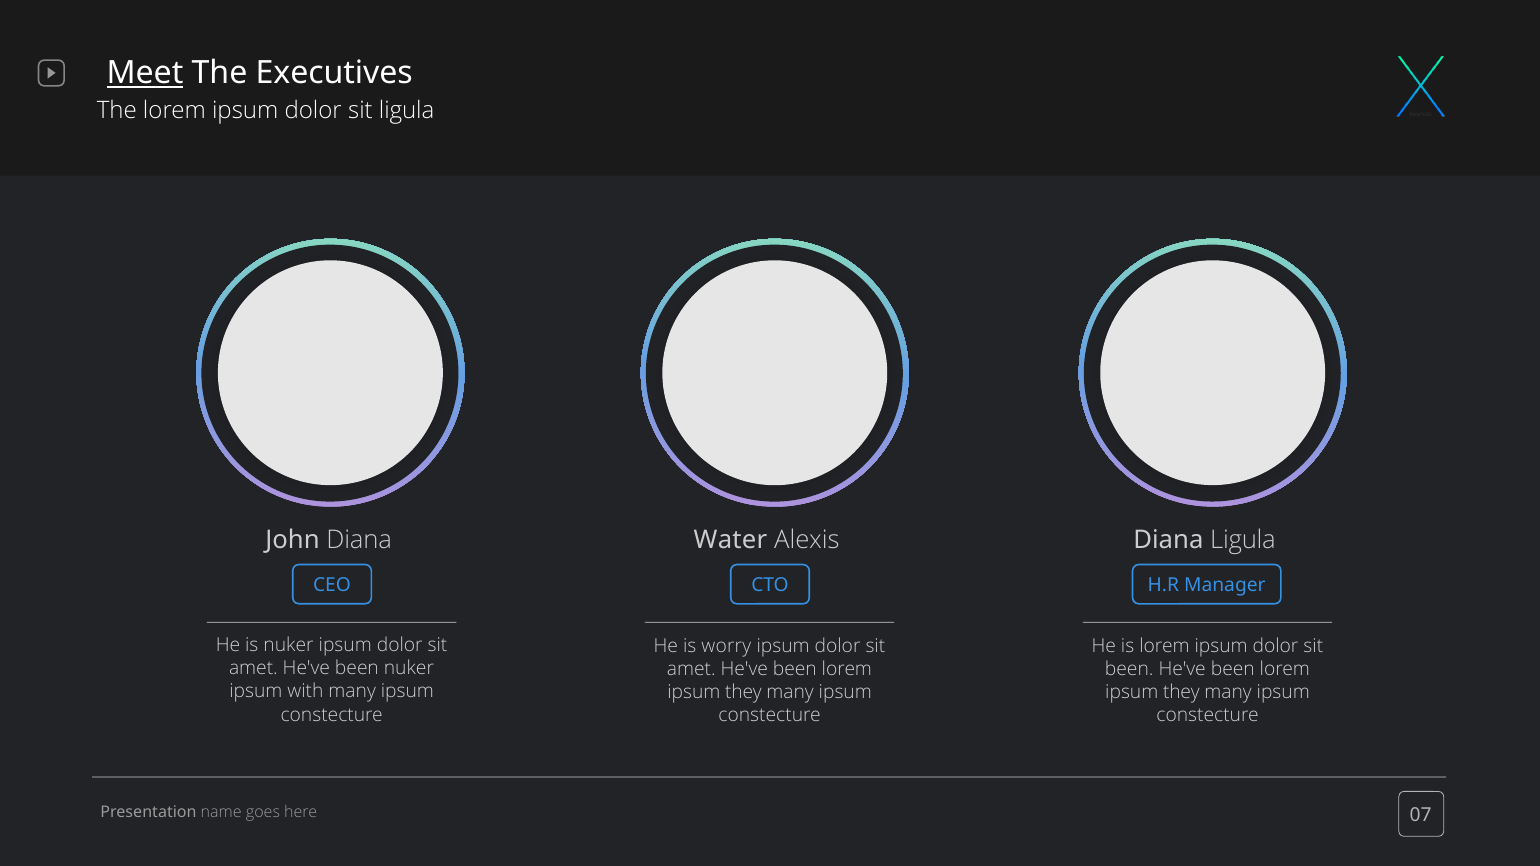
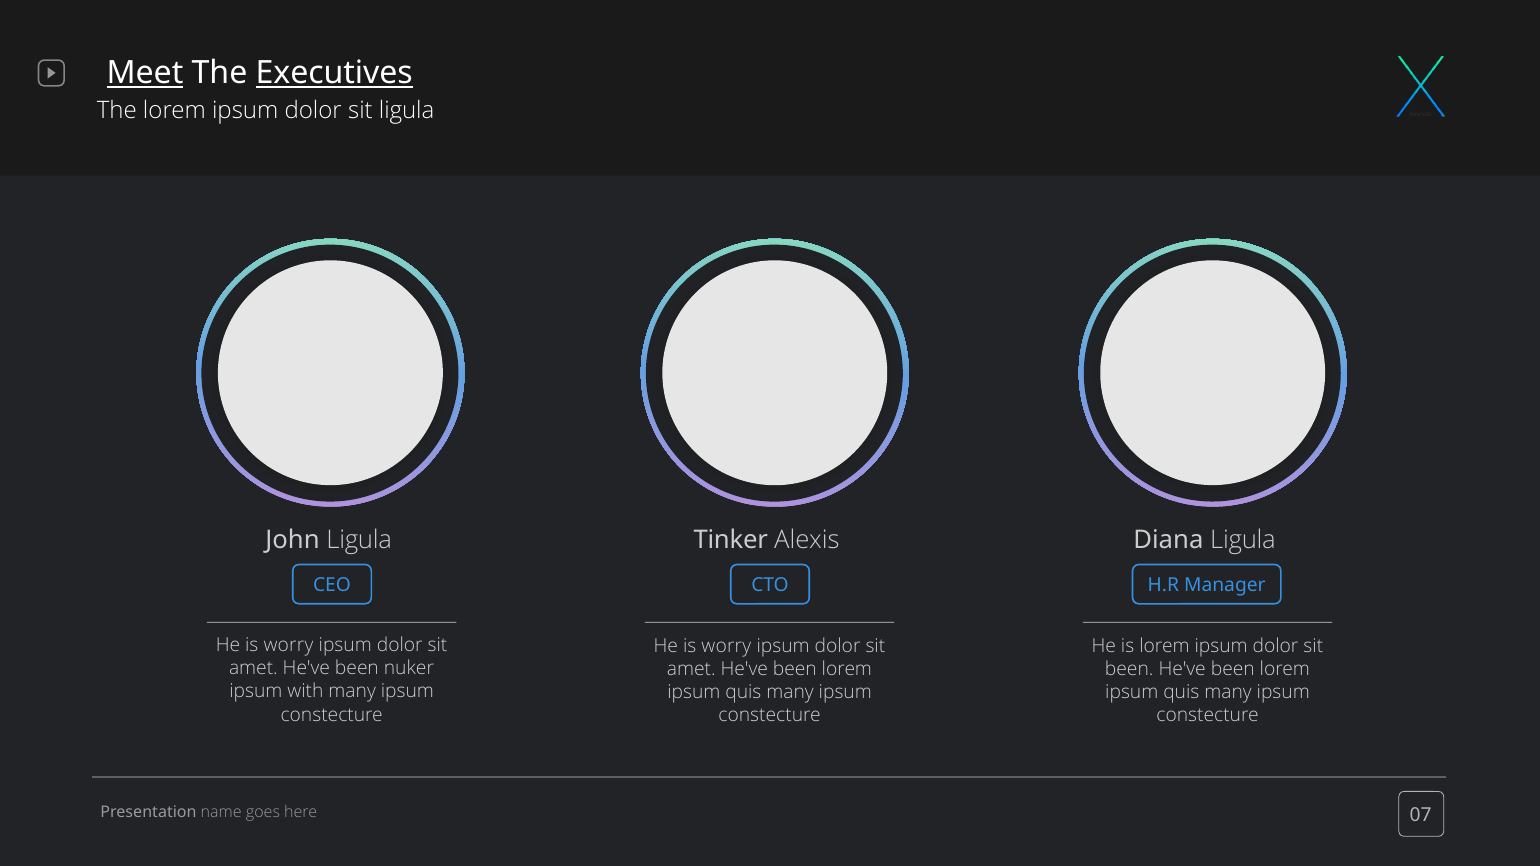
Executives underline: none -> present (334, 73)
John Diana: Diana -> Ligula (359, 540)
Water: Water -> Tinker (731, 540)
nuker: nuker -> worry (288, 646)
they: they -> quis (743, 692)
they: they -> quis (1181, 692)
